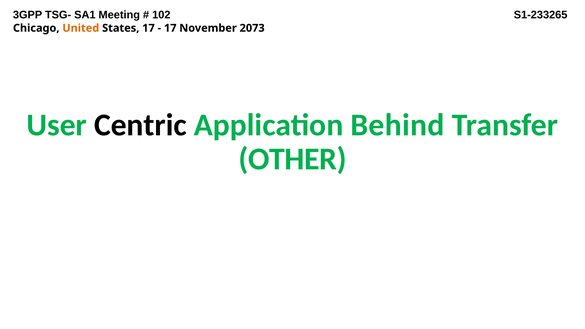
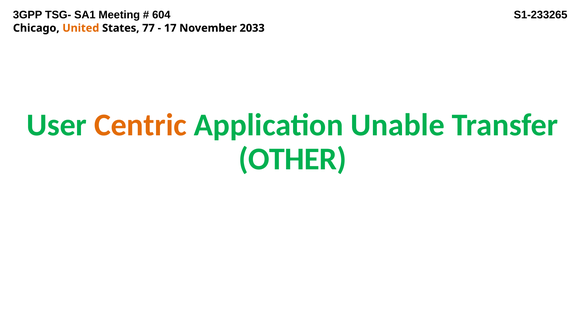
102: 102 -> 604 (161, 15)
States 17: 17 -> 77 (148, 28)
2073: 2073 -> 2033 (252, 28)
Centric colour: black -> orange (140, 125)
Behind: Behind -> Unable (398, 125)
